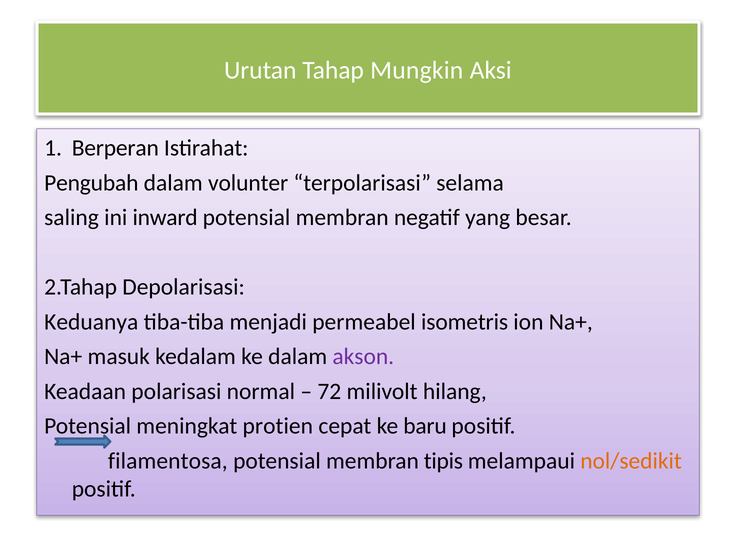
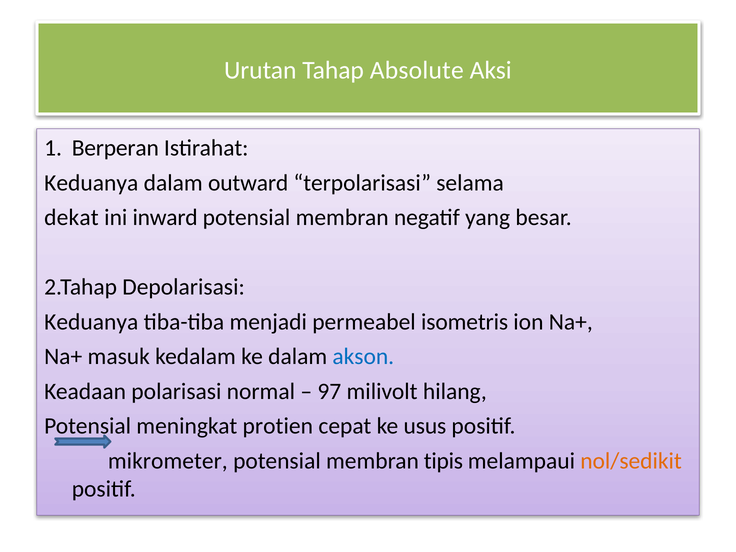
Mungkin: Mungkin -> Absolute (417, 70)
Pengubah: Pengubah -> Keduanya (91, 183)
volunter: volunter -> outward (248, 183)
saling: saling -> dekat (71, 218)
akson colour: purple -> blue (363, 357)
72: 72 -> 97 (329, 391)
baru: baru -> usus (425, 426)
filamentosa: filamentosa -> mikrometer (168, 461)
